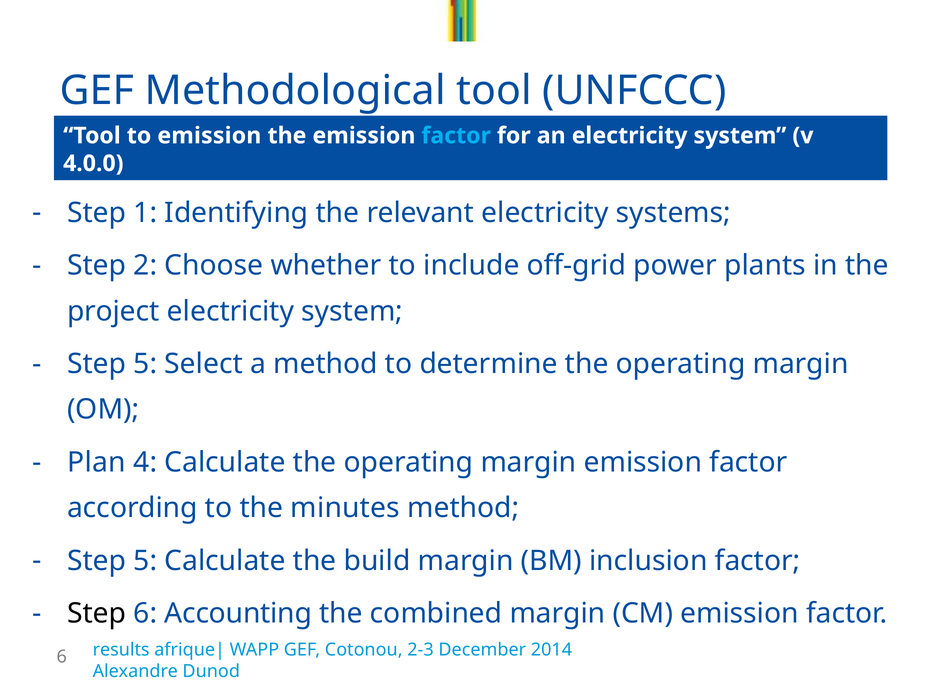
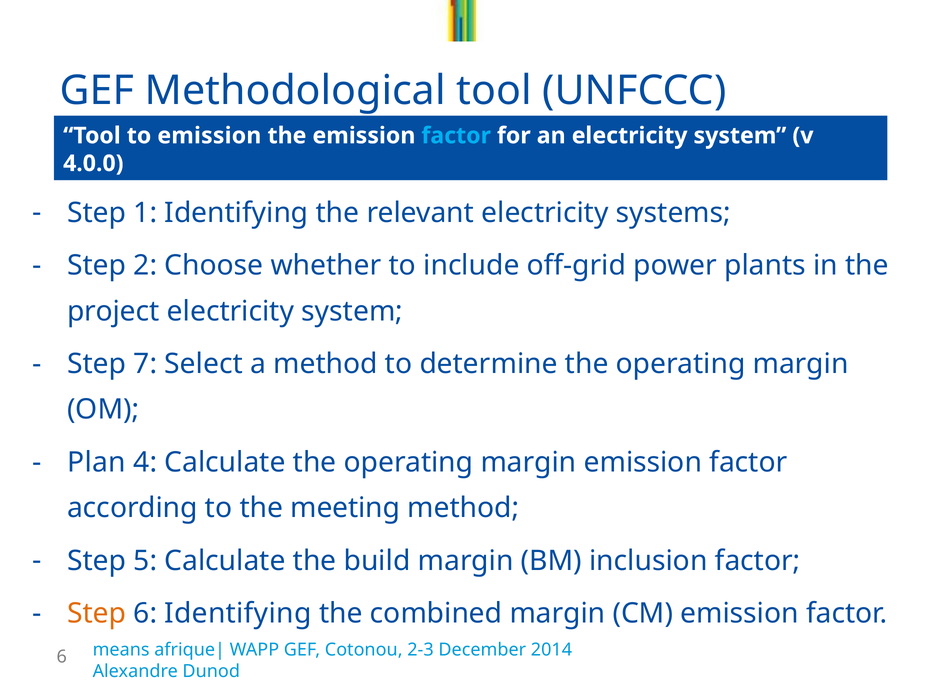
5: 5 -> 7 (145, 364)
minutes: minutes -> meeting (345, 508)
Step colour: black -> orange (97, 614)
6 Accounting: Accounting -> Identifying (238, 614)
results: results -> means (121, 650)
